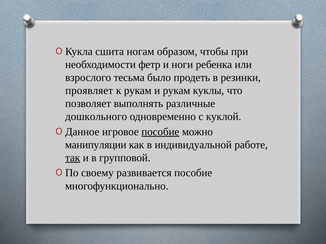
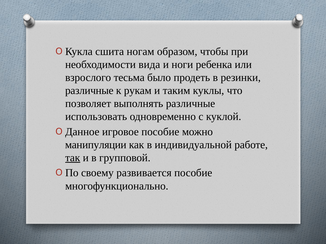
фетр: фетр -> вида (149, 65)
проявляет: проявляет -> различные (89, 91)
и рукам: рукам -> таким (176, 91)
дошкольного: дошкольного -> использовать (96, 117)
пособие underline: present -> none (160, 132)
